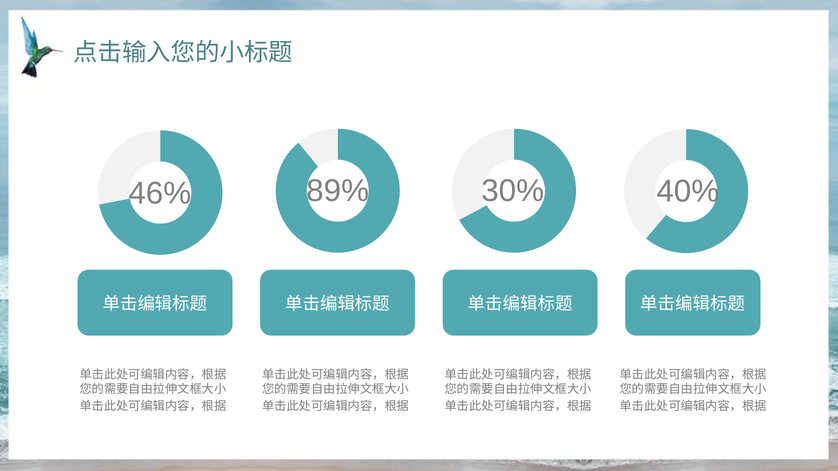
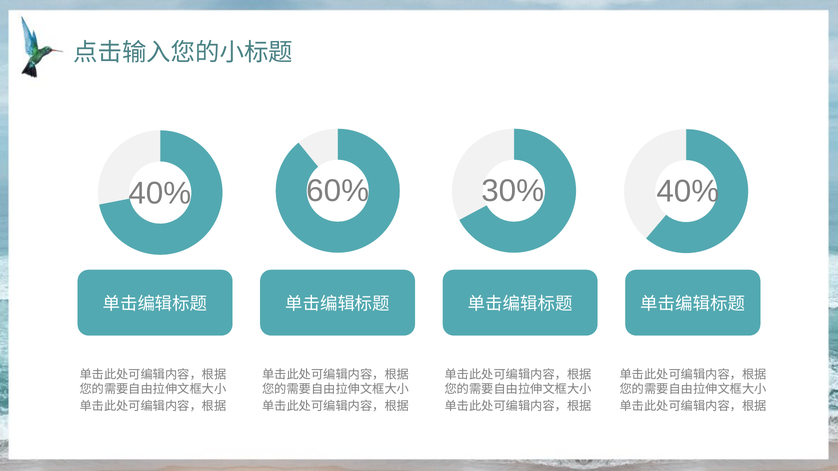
89%: 89% -> 60% (338, 191)
46%: 46% -> 40% (160, 193)
